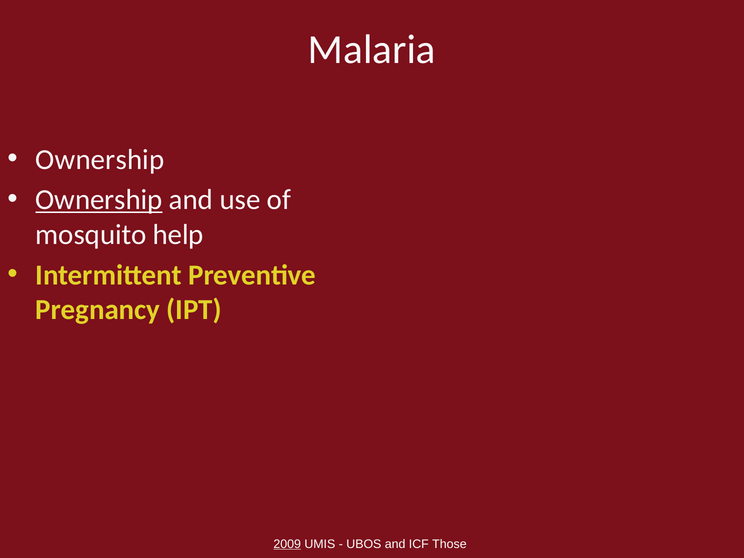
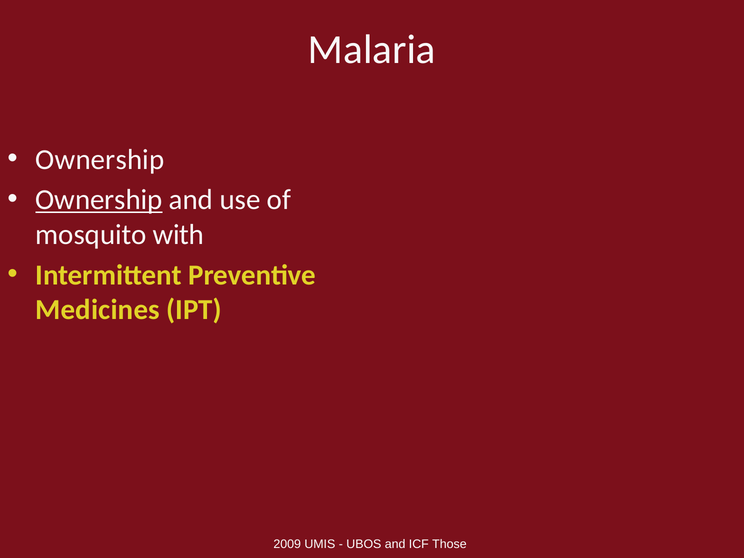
help: help -> with (178, 235)
Pregnancy: Pregnancy -> Medicines (98, 310)
2009 underline: present -> none (287, 544)
